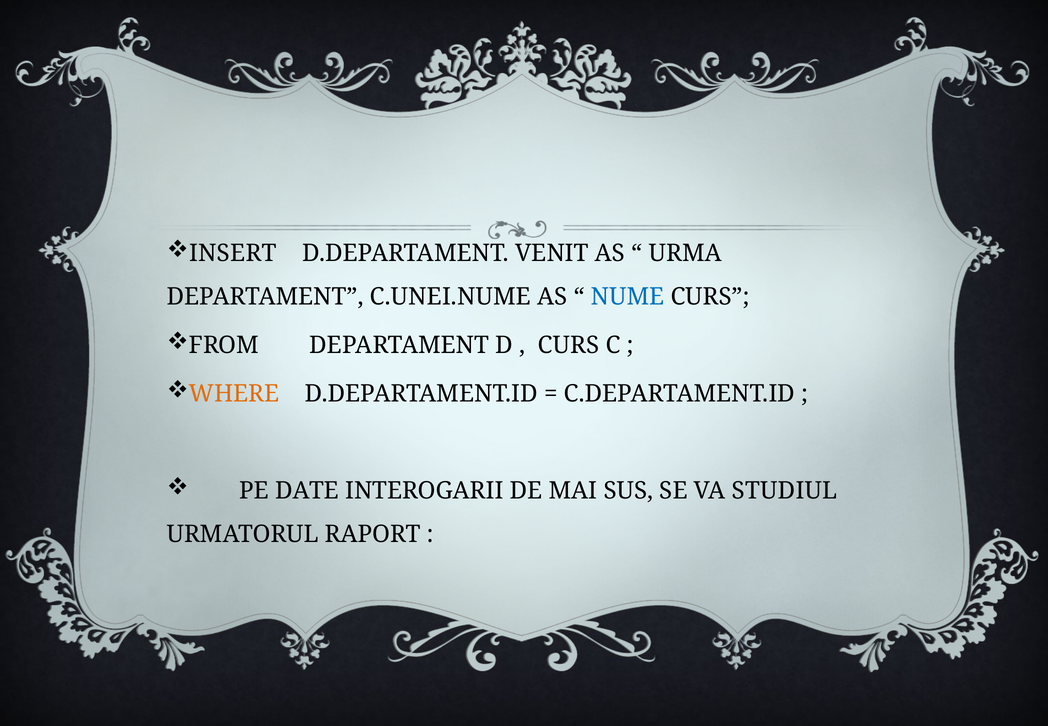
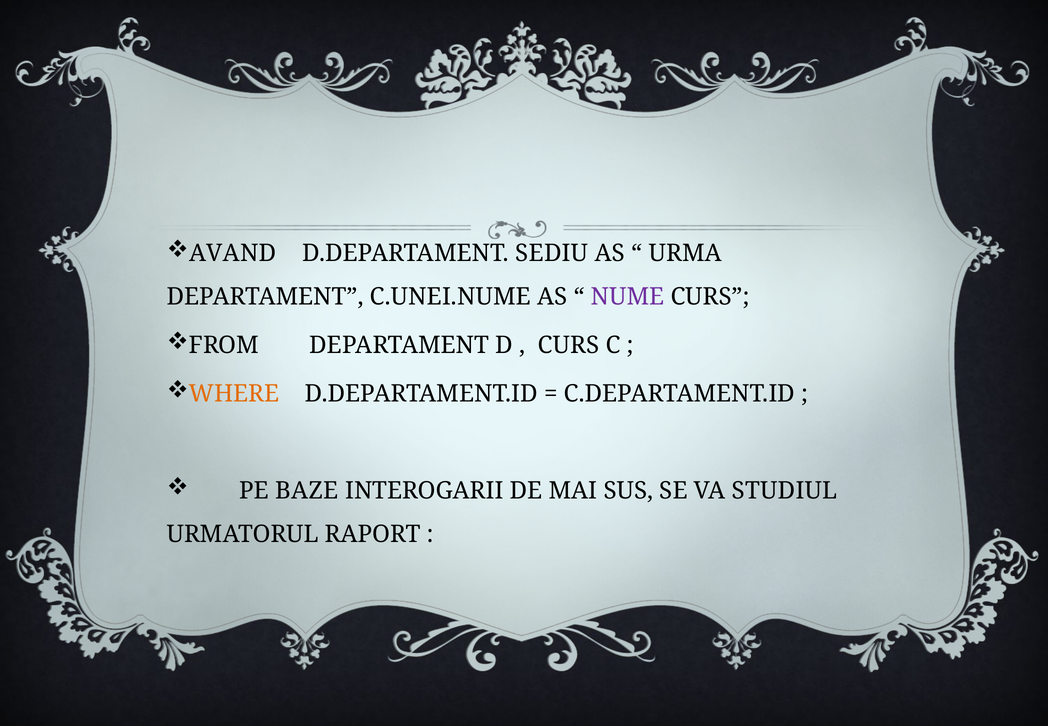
INSERT: INSERT -> AVAND (233, 253)
VENIT: VENIT -> SEDIU (552, 253)
NUME colour: blue -> purple (628, 297)
DATE: DATE -> BAZE (307, 490)
